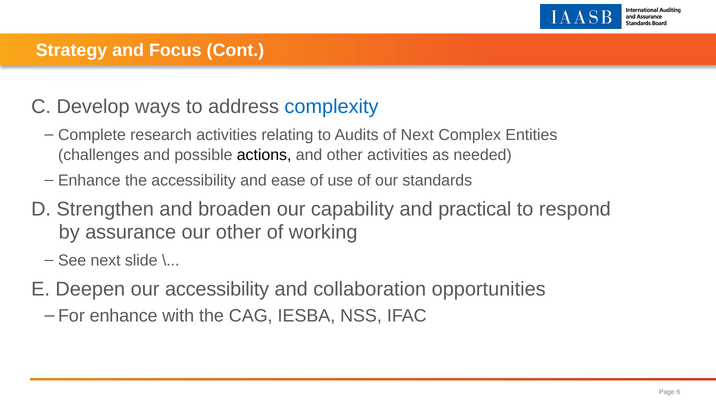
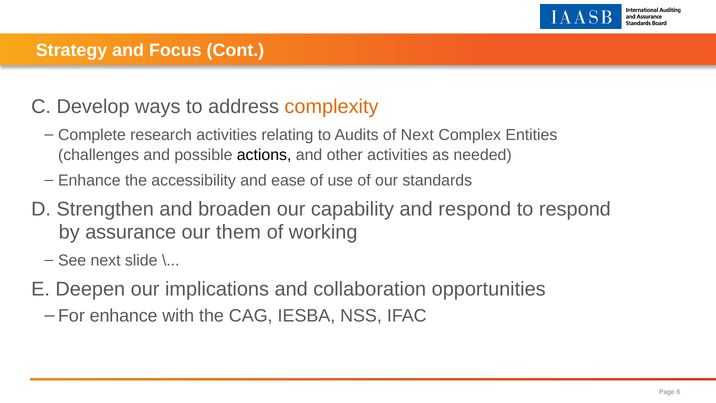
complexity colour: blue -> orange (332, 107)
and practical: practical -> respond (475, 209)
our other: other -> them (238, 232)
our accessibility: accessibility -> implications (217, 289)
